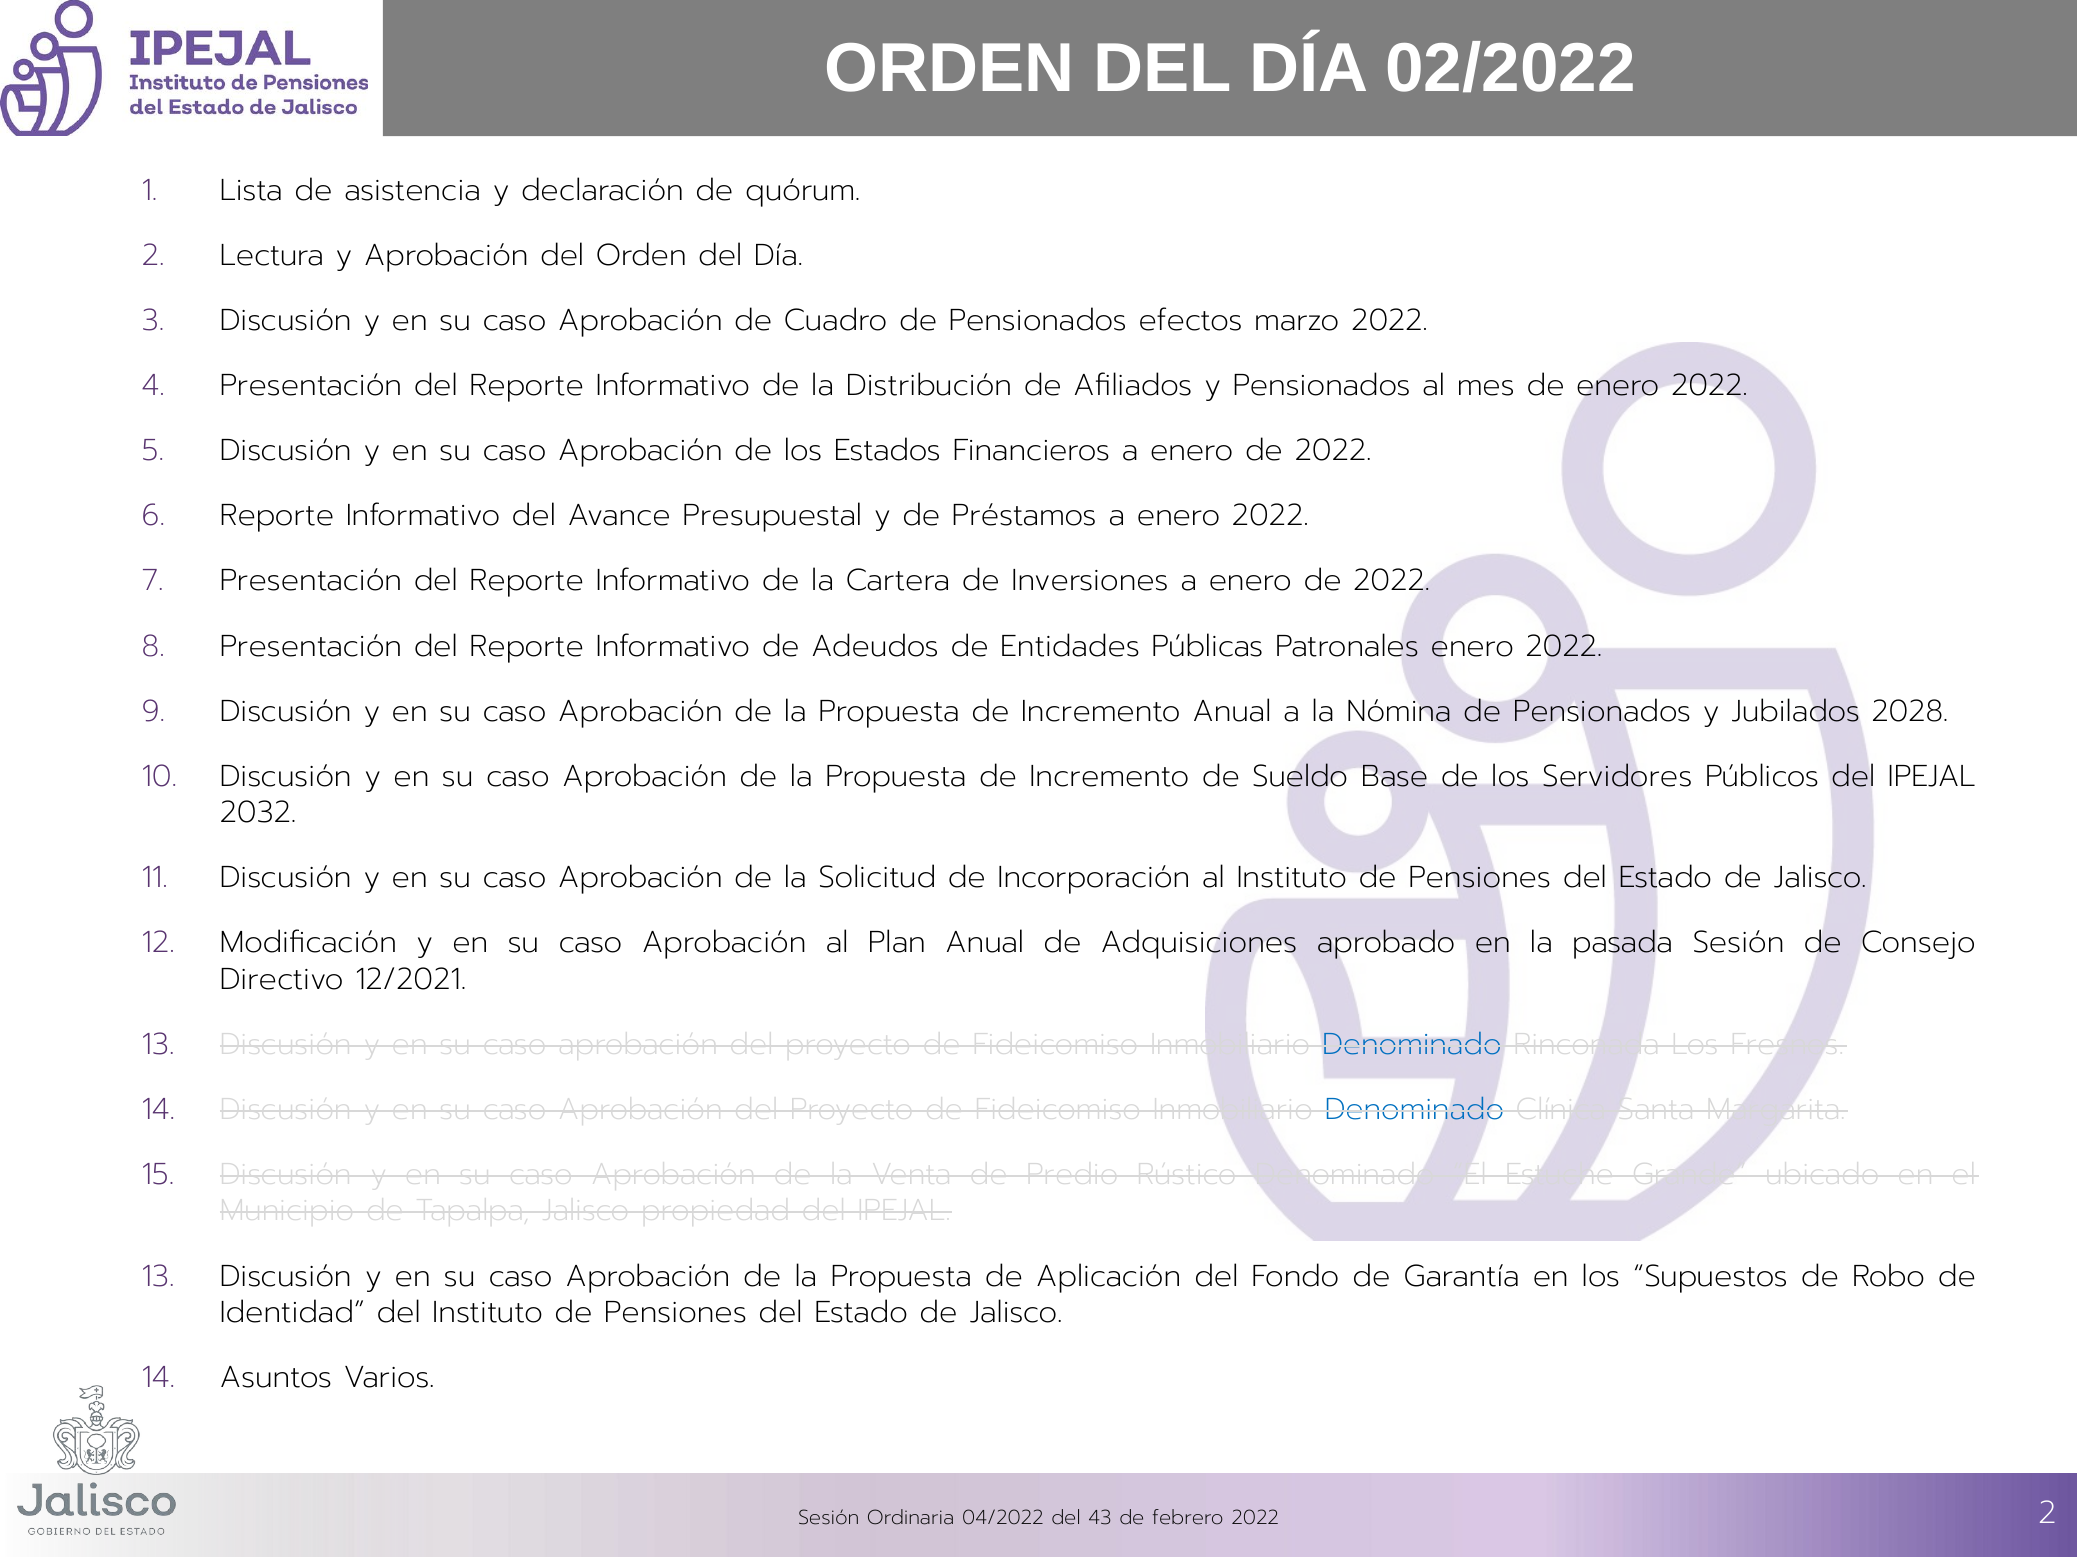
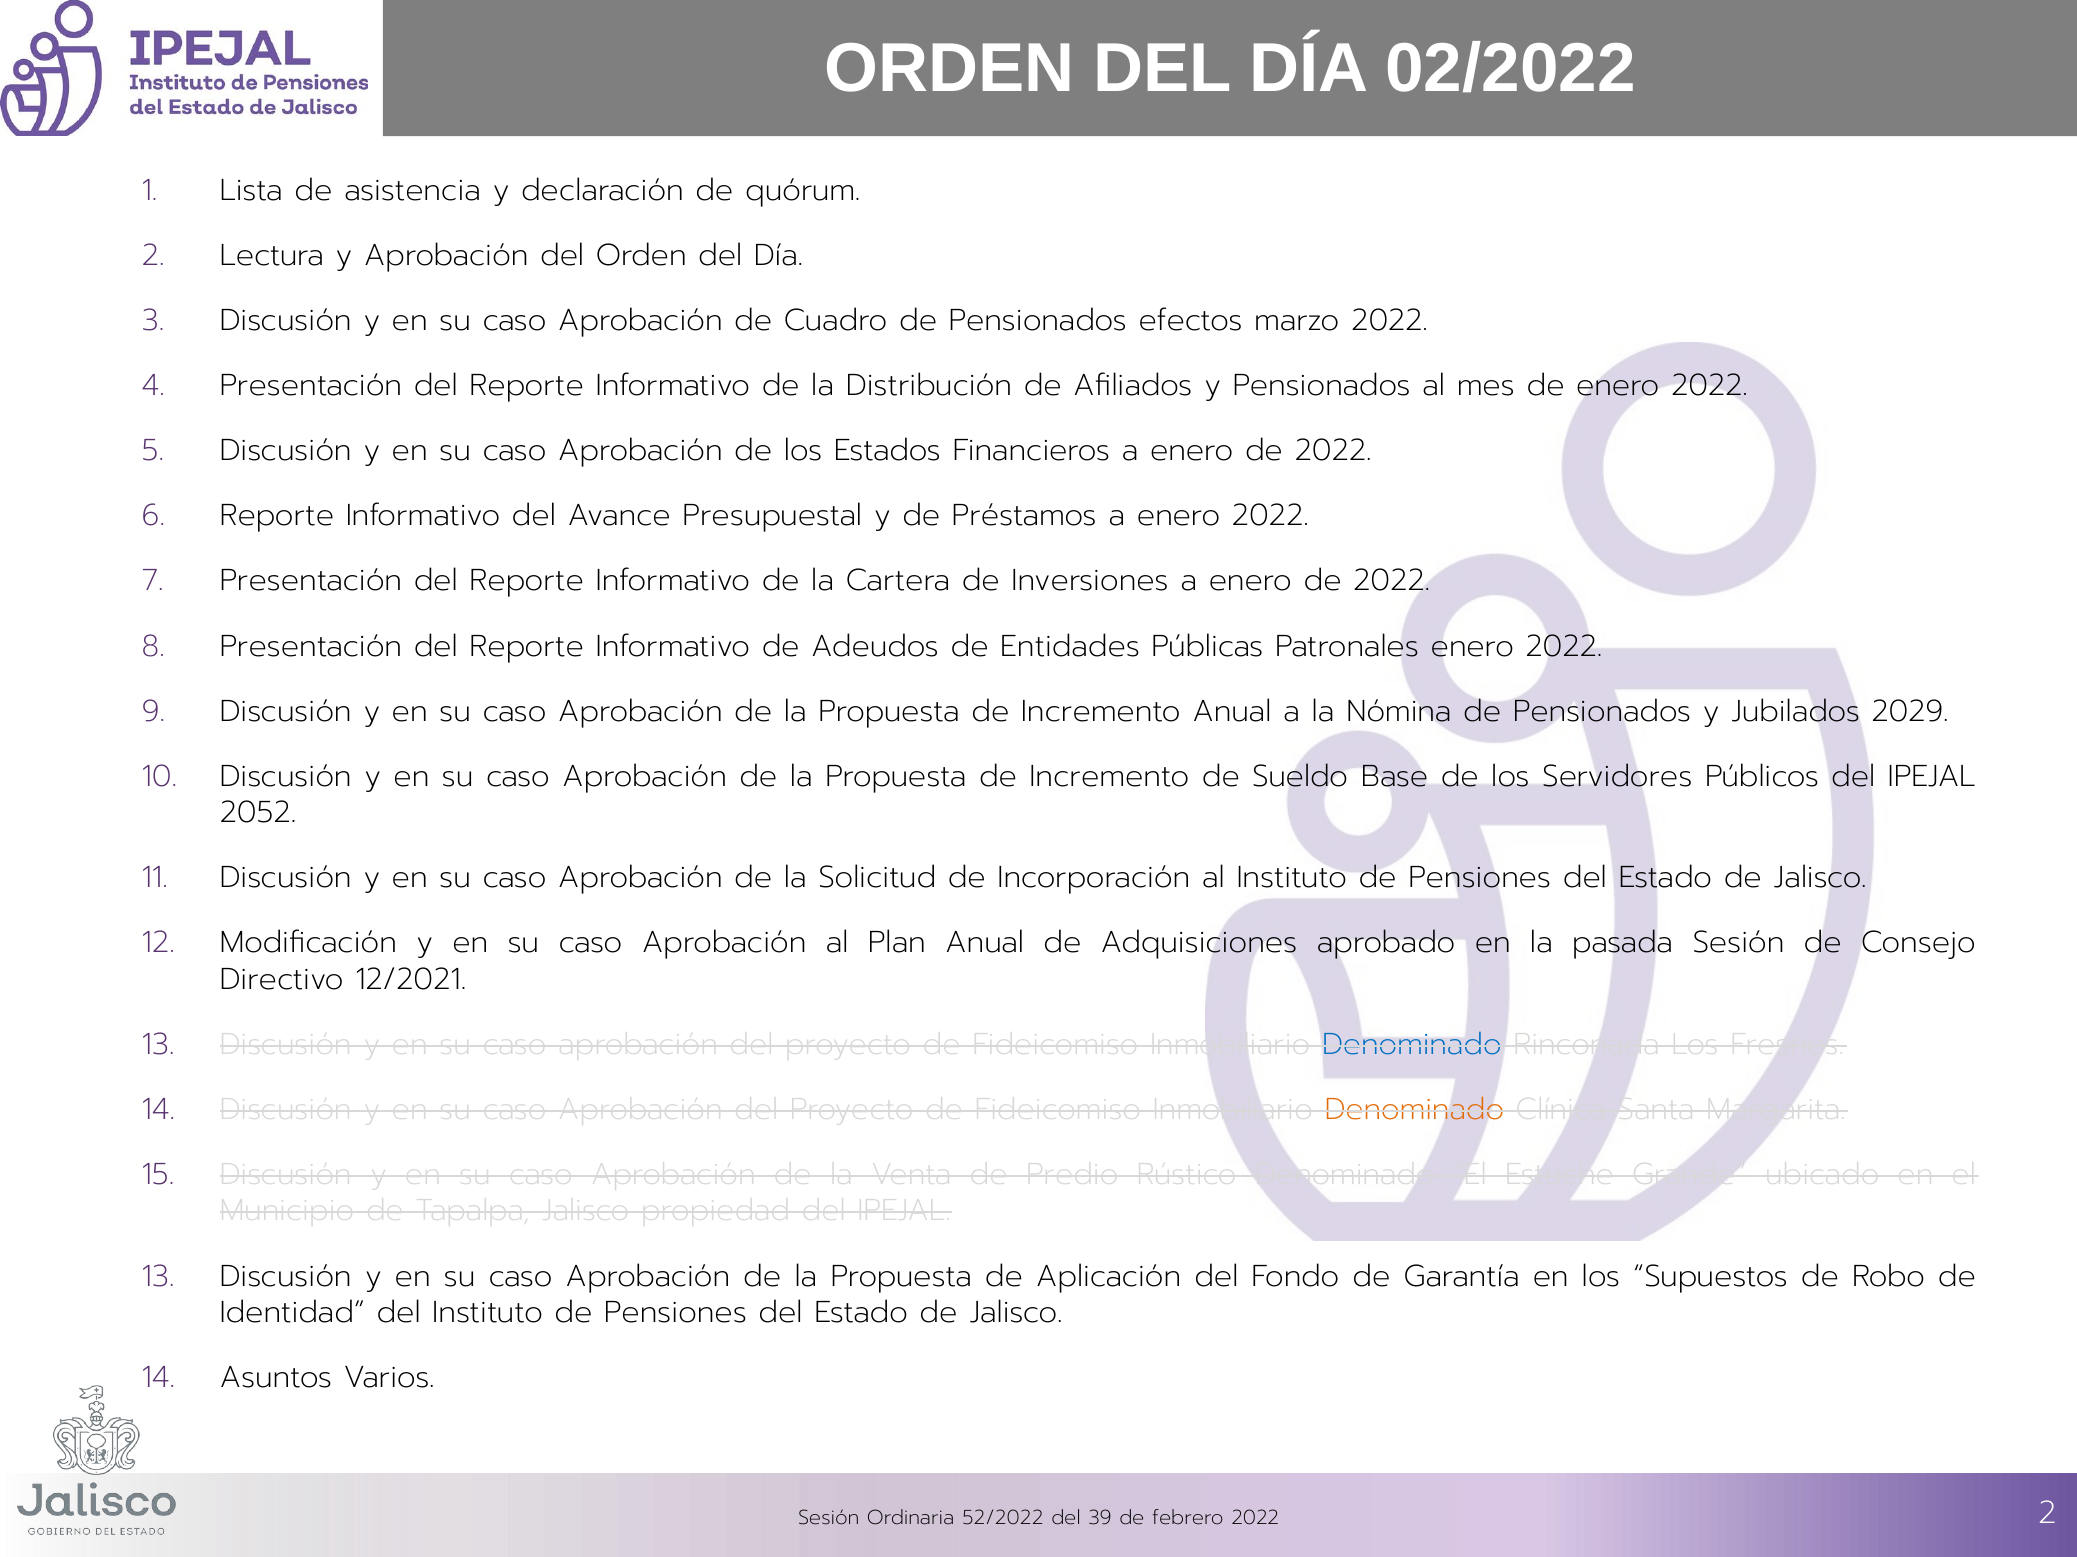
2028: 2028 -> 2029 (1910, 712)
2032: 2032 -> 2052 (258, 813)
Denominado colour: blue -> orange (1414, 1110)
04/2022: 04/2022 -> 52/2022 (1003, 1519)
43: 43 -> 39 (1100, 1519)
